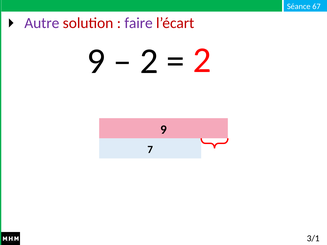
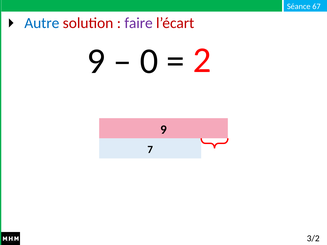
Autre colour: purple -> blue (42, 23)
2: 2 -> 0 (149, 61)
3/1: 3/1 -> 3/2 (313, 239)
